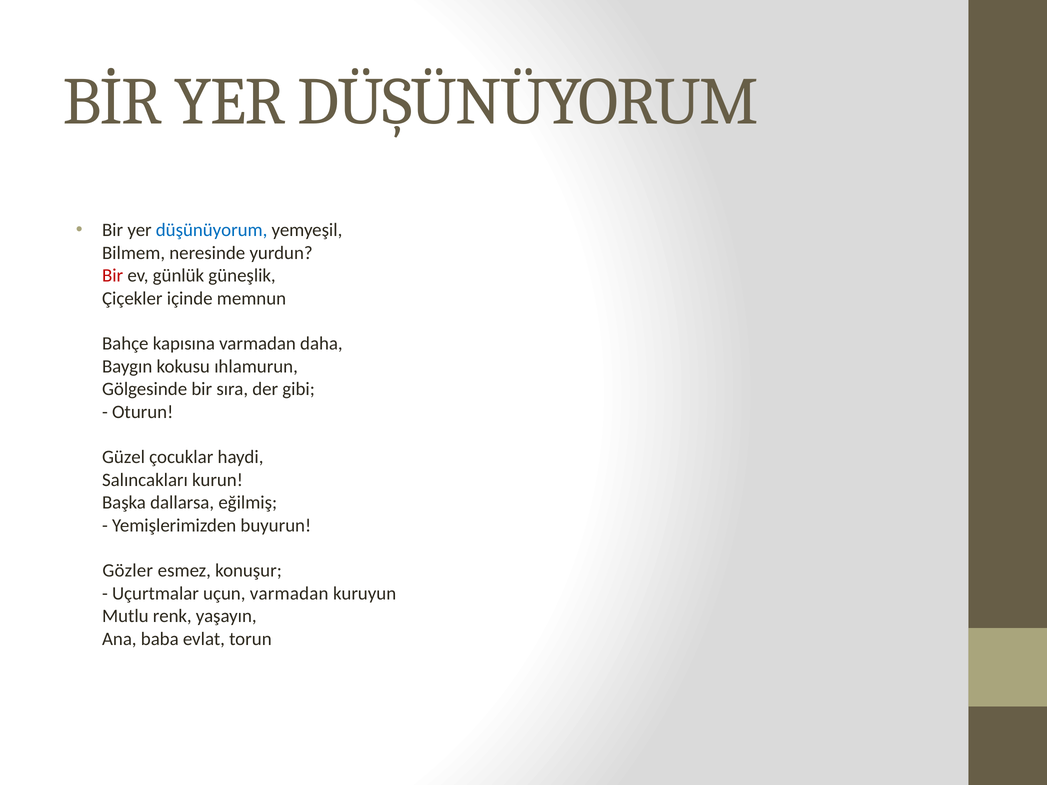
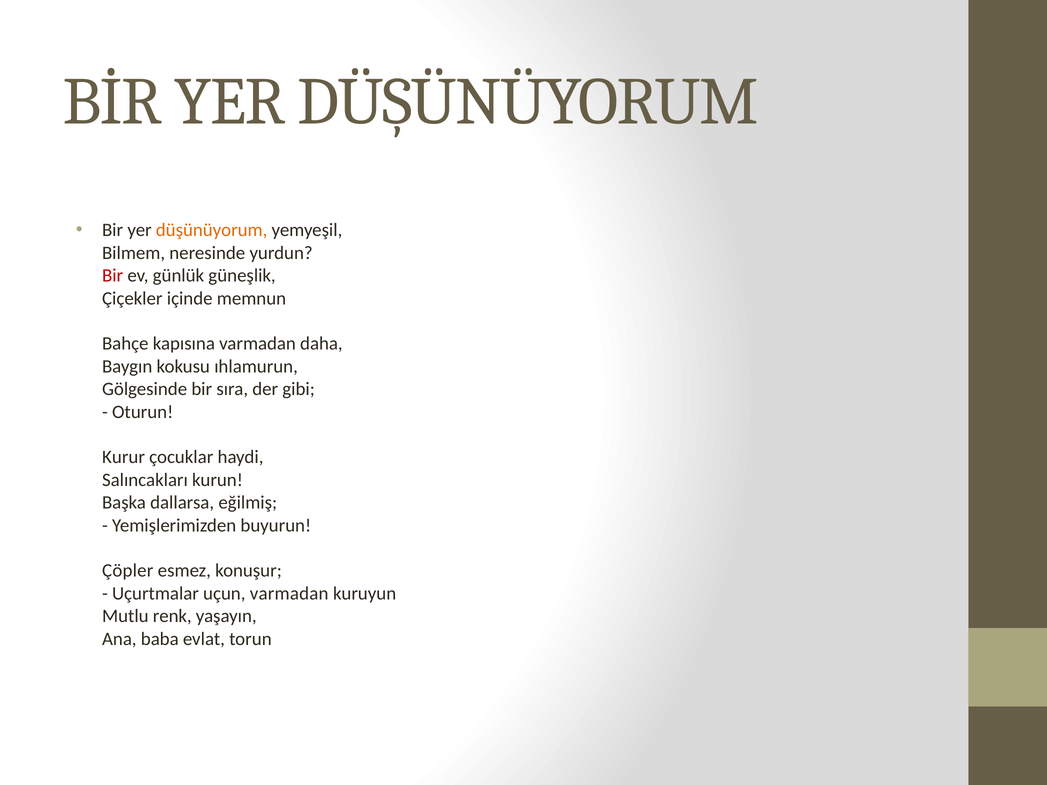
düşünüyorum colour: blue -> orange (212, 230)
Güzel: Güzel -> Kurur (124, 457)
Gözler: Gözler -> Çöpler (128, 571)
